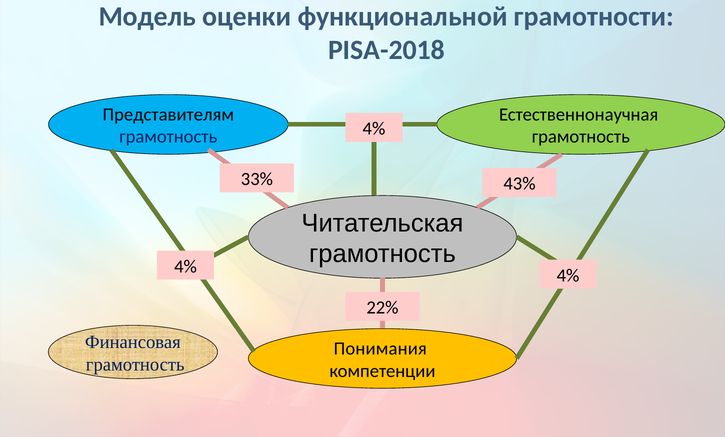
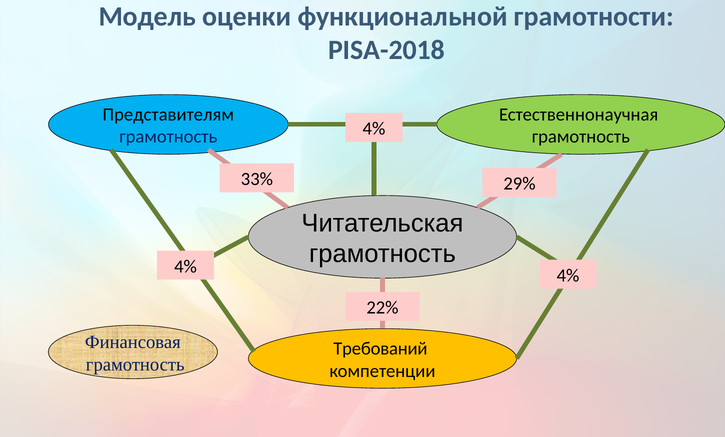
43%: 43% -> 29% (520, 184)
Понимания: Понимания -> Требований (380, 349)
